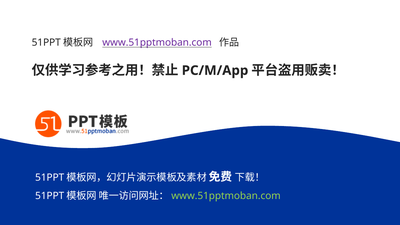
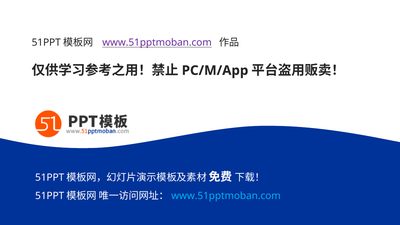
www.51pptmoban.com colour: light green -> light blue (226, 196)
